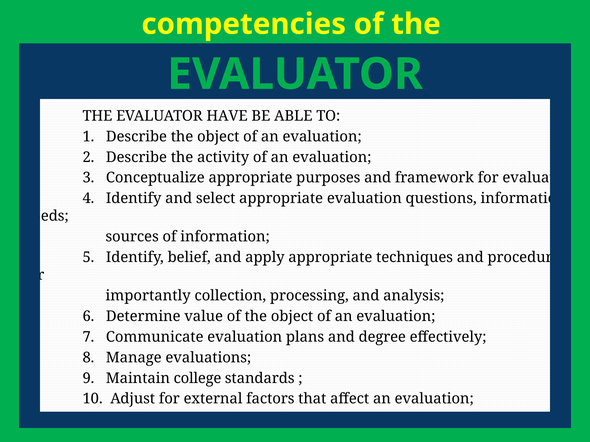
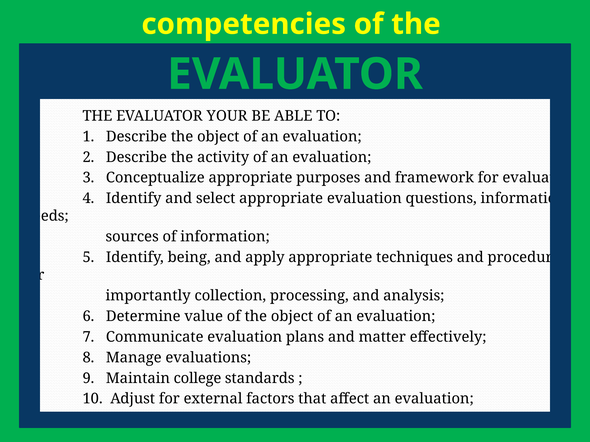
HAVE: HAVE -> YOUR (227, 116)
belief: belief -> being (189, 258)
degree: degree -> matter (382, 337)
